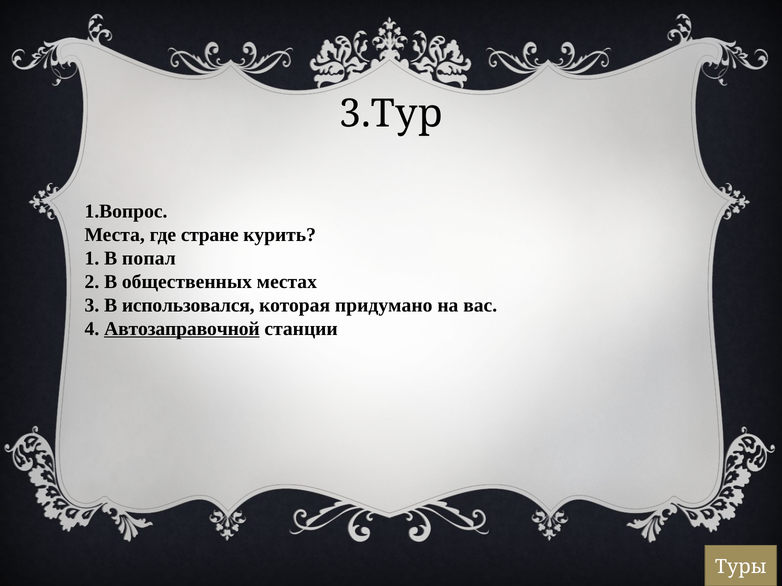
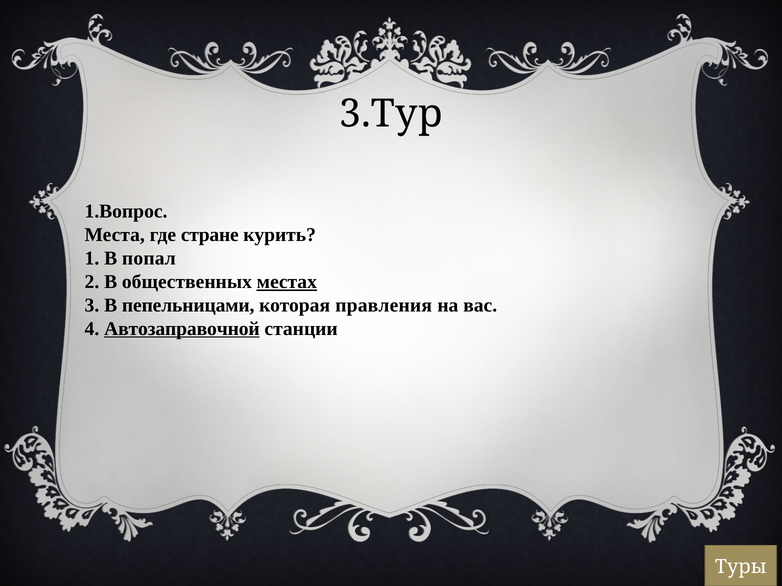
местах underline: none -> present (287, 282)
использовался: использовался -> пепельницами (188, 305)
придумано: придумано -> правления (384, 305)
